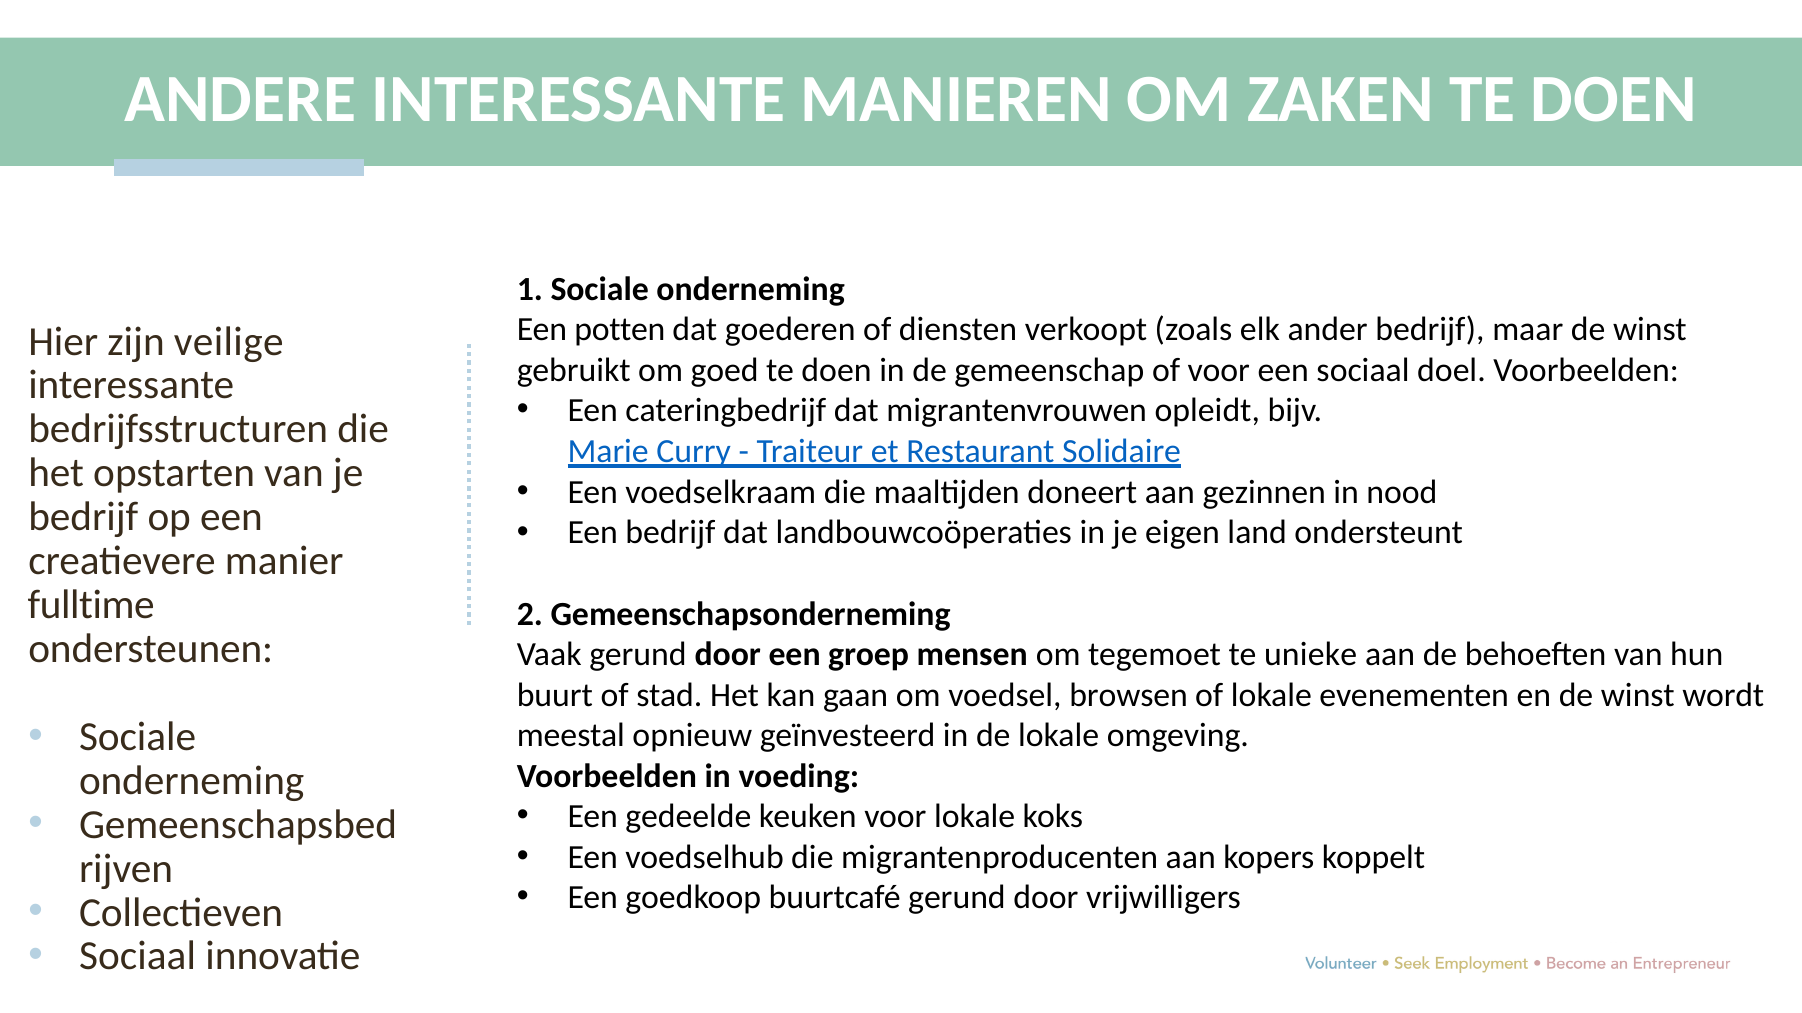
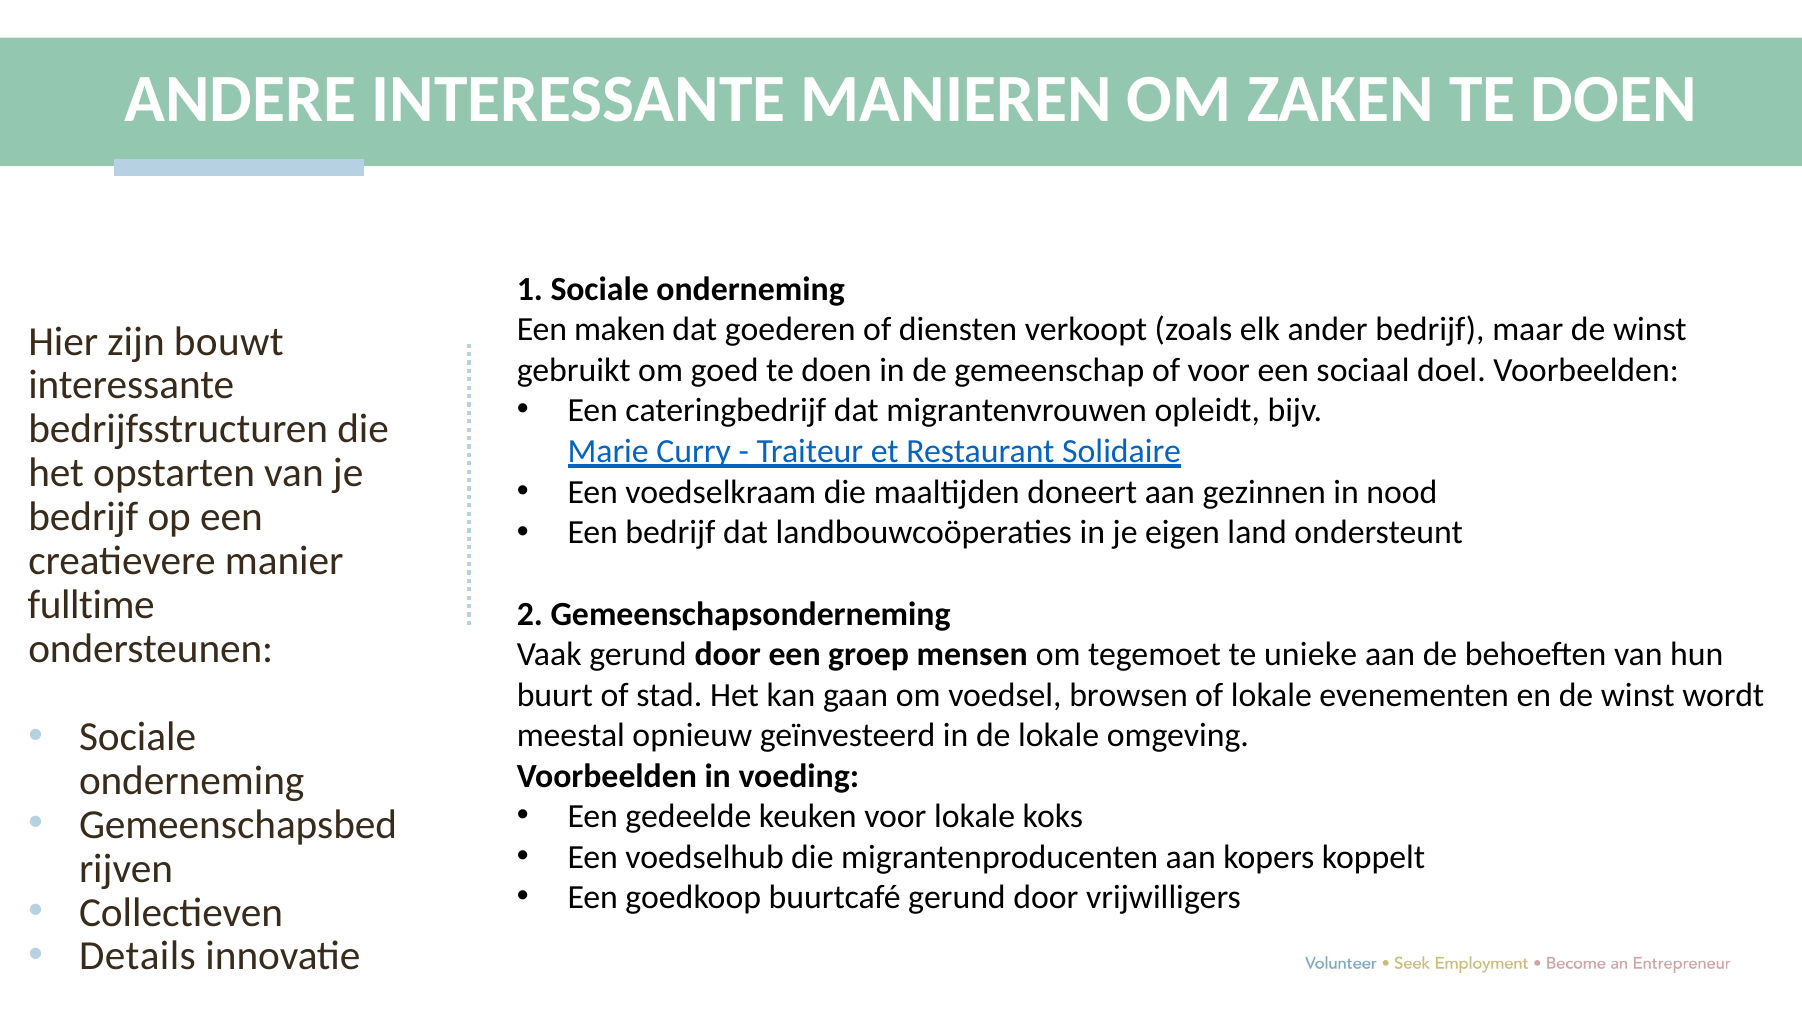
potten: potten -> maken (620, 330)
veilige: veilige -> bouwt (229, 342)
Sociaal: Sociaal -> Details (137, 957)
